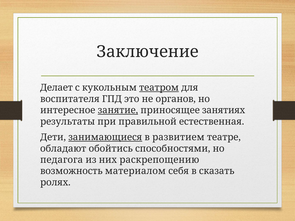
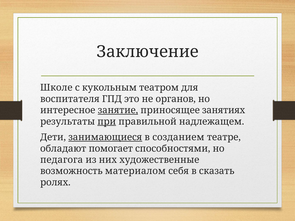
Делает: Делает -> Школе (56, 88)
театром underline: present -> none (159, 88)
при underline: none -> present (107, 122)
естественная: естественная -> надлежащем (212, 122)
развитием: развитием -> созданием (178, 137)
обойтись: обойтись -> помогает (111, 149)
раскрепощению: раскрепощению -> художественные (159, 160)
